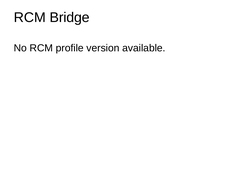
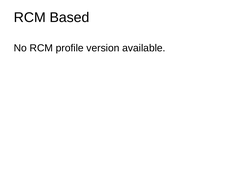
Bridge: Bridge -> Based (70, 17)
